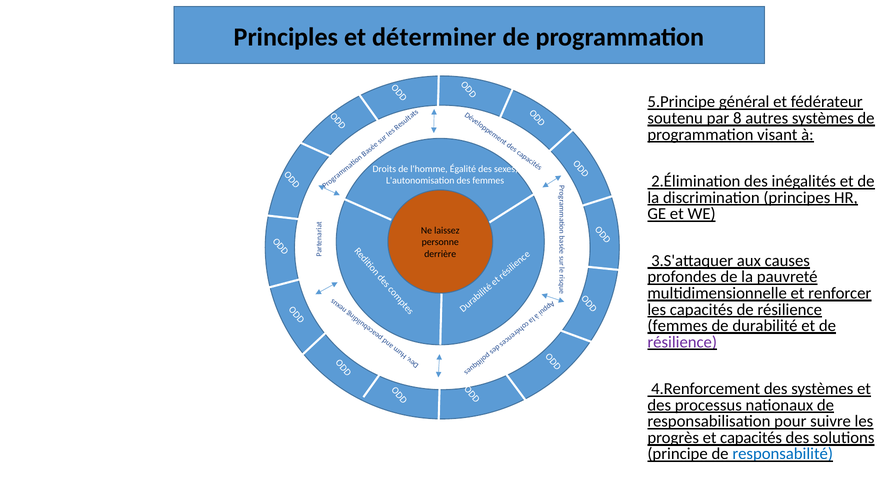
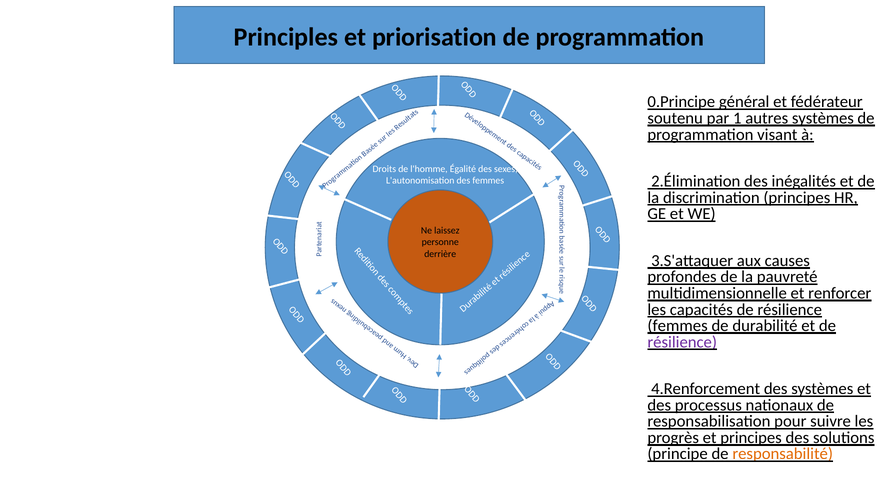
déterminer: déterminer -> priorisation (434, 37)
5.Principe: 5.Principe -> 0.Principe (681, 102)
8: 8 -> 1 (737, 118)
et capacités: capacités -> principes (751, 438)
responsabilité colour: blue -> orange (783, 454)
